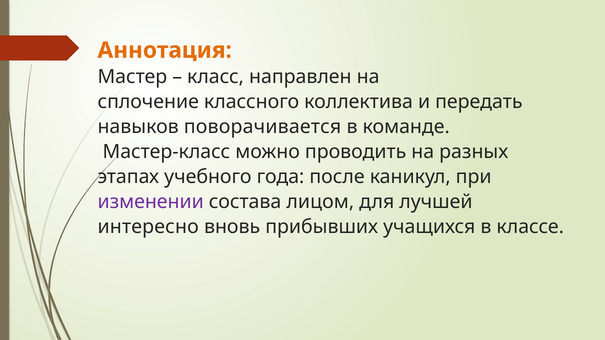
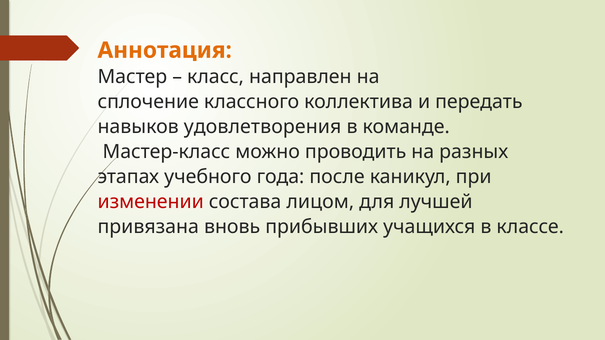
поворачивается: поворачивается -> удовлетворения (263, 127)
изменении colour: purple -> red (151, 202)
интересно: интересно -> привязана (148, 227)
